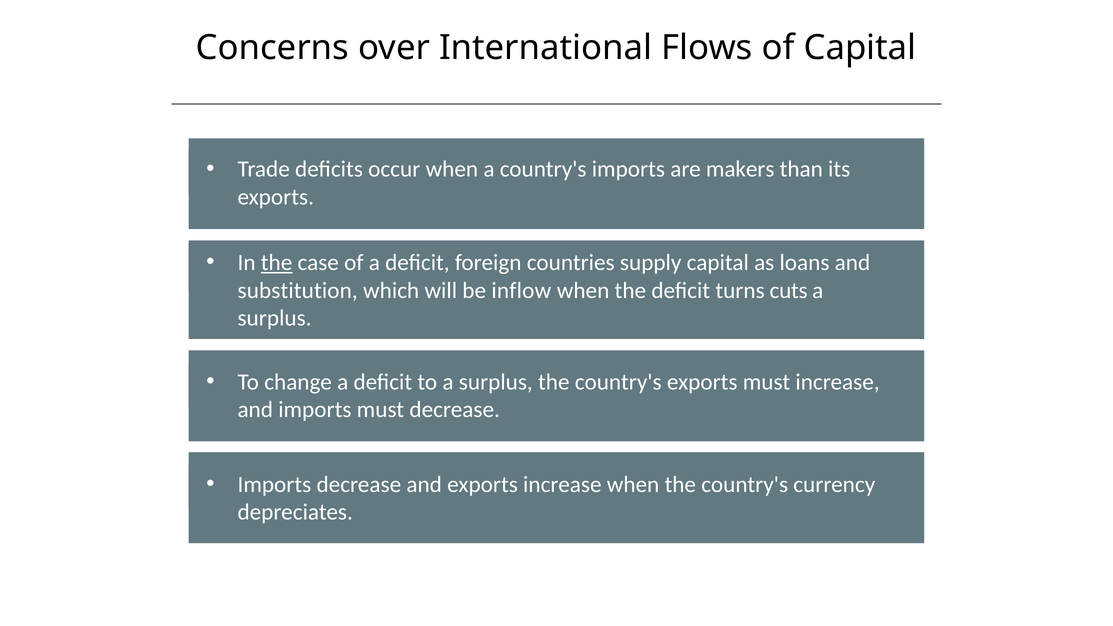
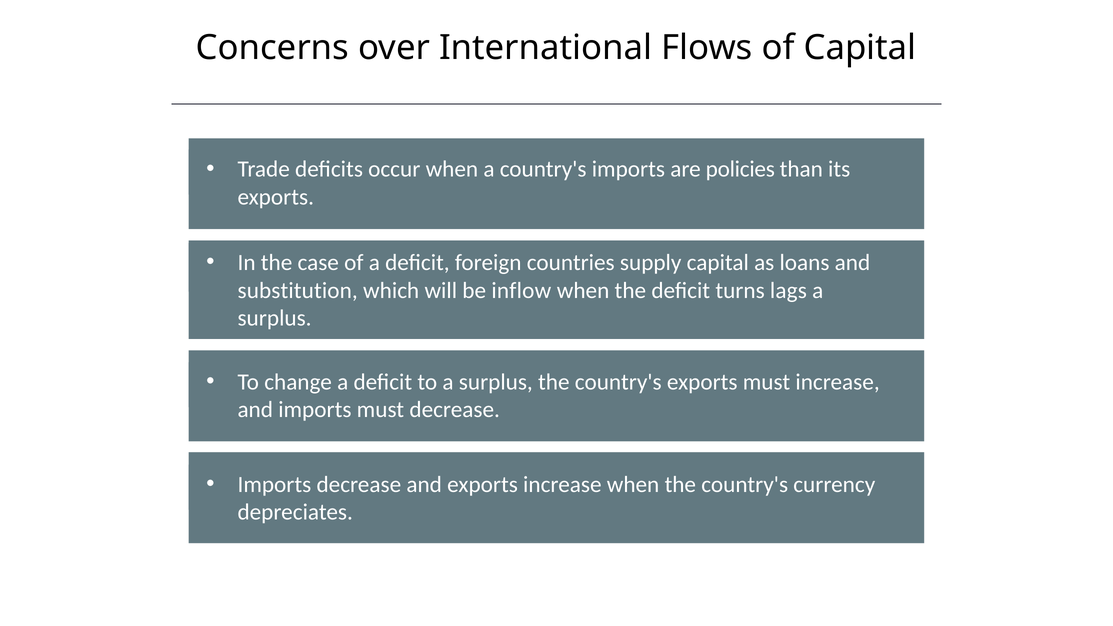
makers: makers -> policies (740, 169)
the underline: present -> none (277, 263)
cuts: cuts -> lags (788, 290)
